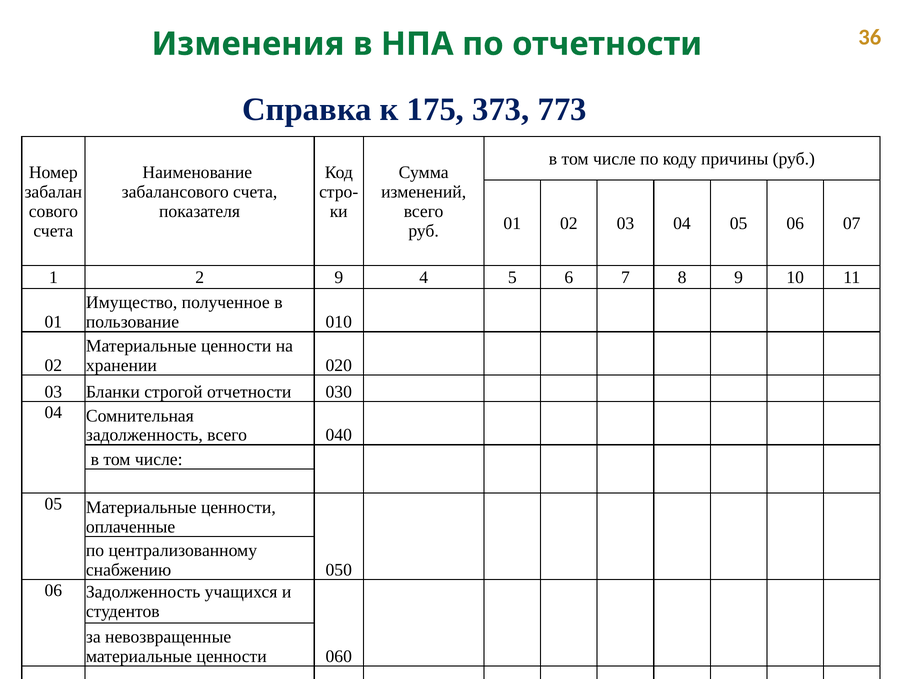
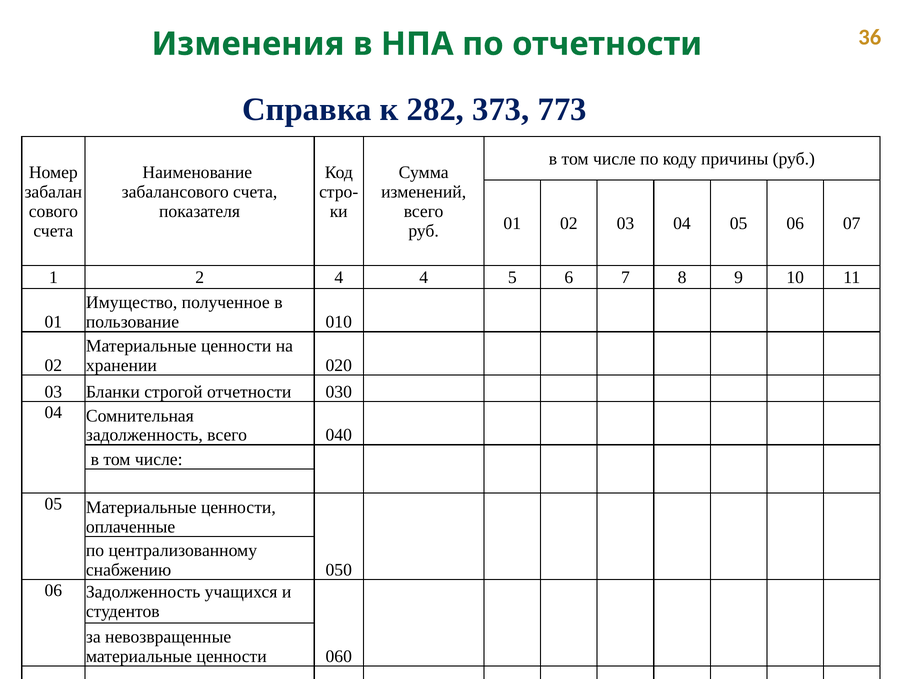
175: 175 -> 282 (435, 109)
2 9: 9 -> 4 (339, 277)
